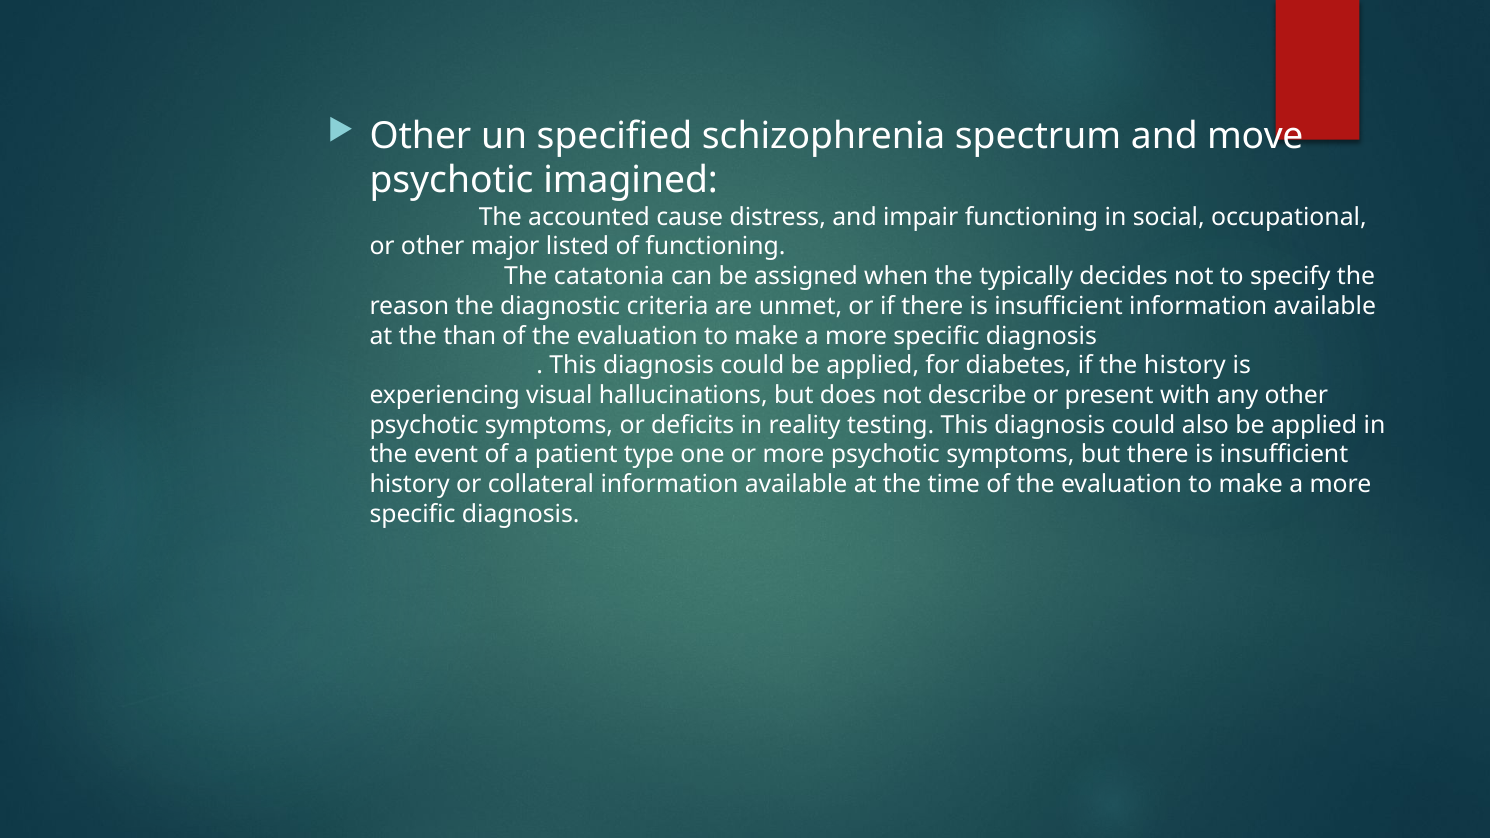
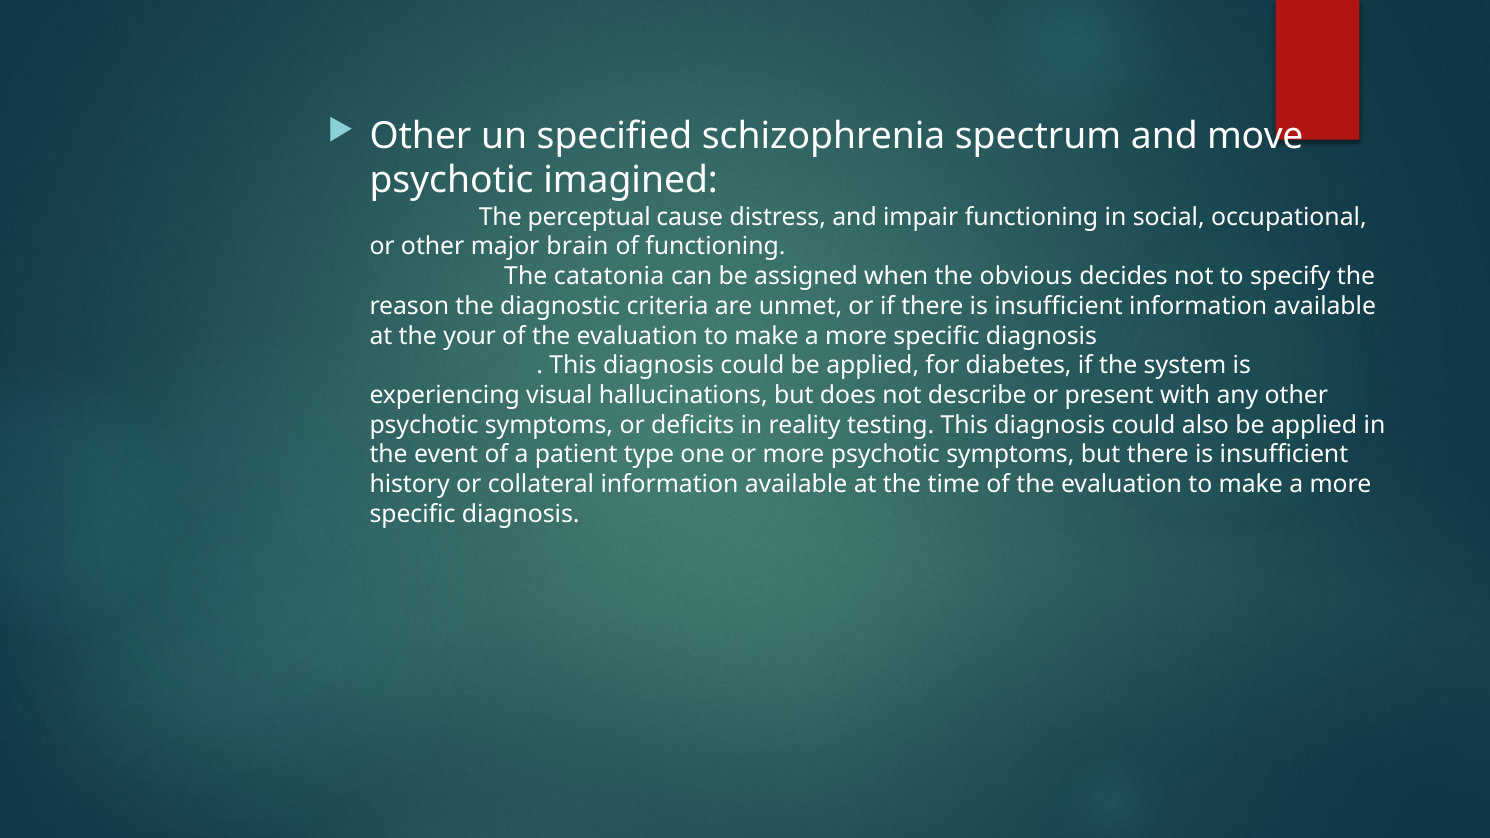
accounted: accounted -> perceptual (589, 217)
listed: listed -> brain (577, 247)
typically: typically -> obvious (1026, 276)
than: than -> your (470, 336)
the history: history -> system (1185, 366)
